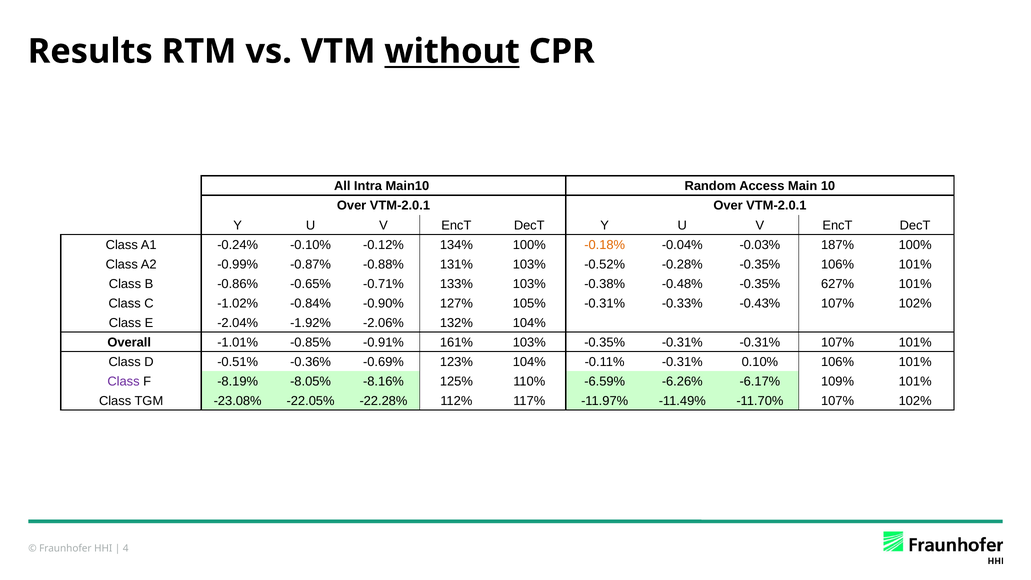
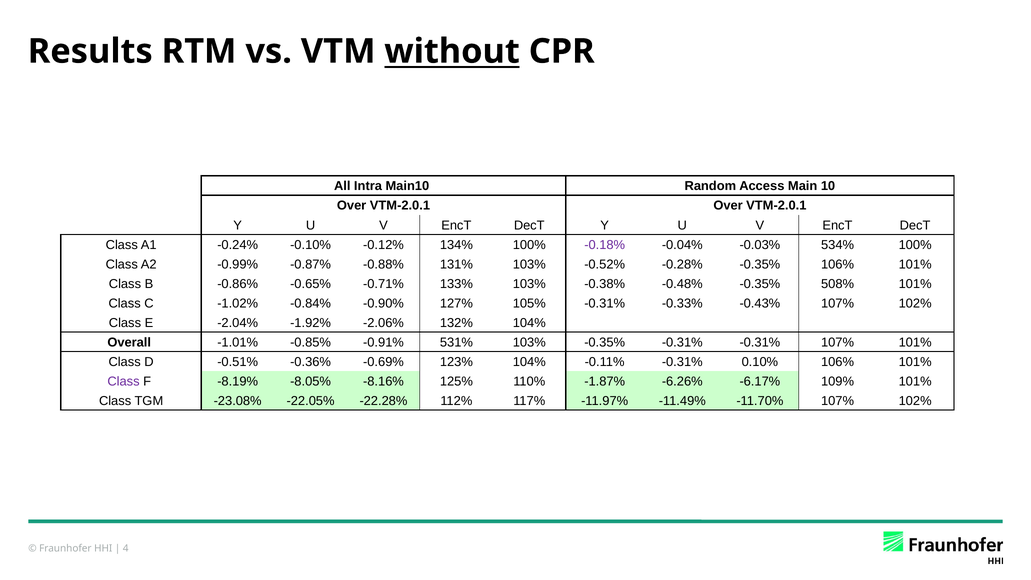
-0.18% colour: orange -> purple (605, 245)
187%: 187% -> 534% (838, 245)
627%: 627% -> 508% (838, 284)
161%: 161% -> 531% (456, 342)
-6.59%: -6.59% -> -1.87% (605, 381)
